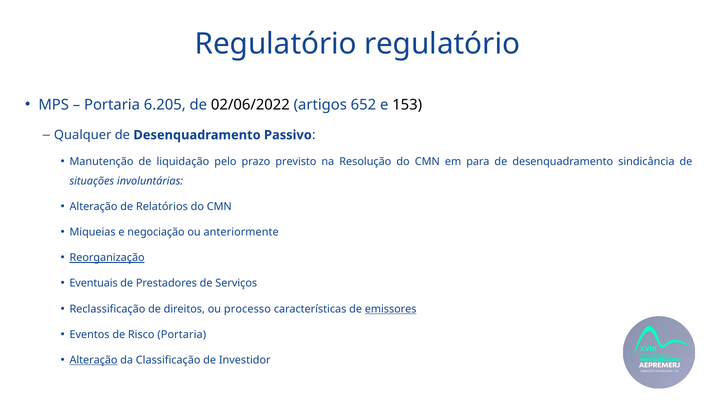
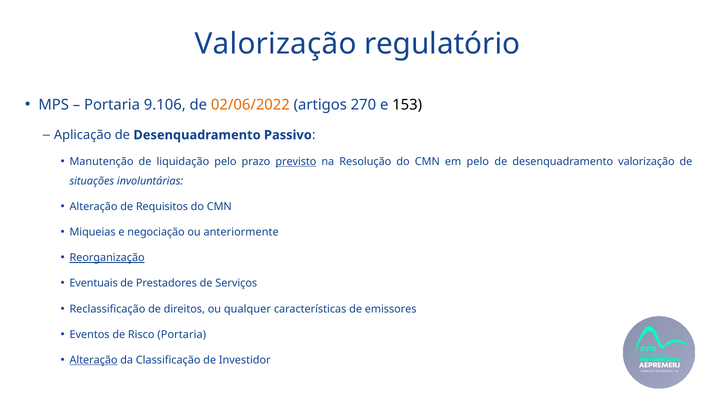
Regulatório: Regulatório -> Valorização (276, 44)
6.205: 6.205 -> 9.106 (165, 105)
02/06/2022 colour: black -> orange (250, 105)
652: 652 -> 270 (363, 105)
Qualquer: Qualquer -> Aplicação (83, 135)
previsto underline: none -> present (296, 161)
em para: para -> pelo (478, 161)
desenquadramento sindicância: sindicância -> valorização (646, 161)
Relatórios: Relatórios -> Requisitos (162, 206)
processo: processo -> qualquer (247, 309)
emissores underline: present -> none (391, 309)
